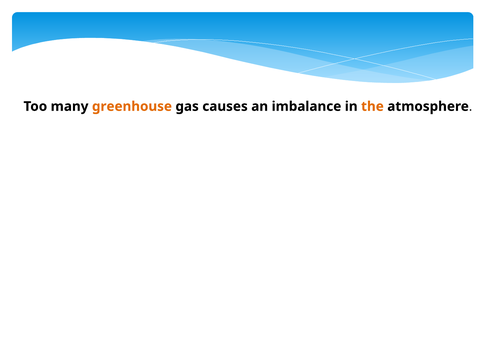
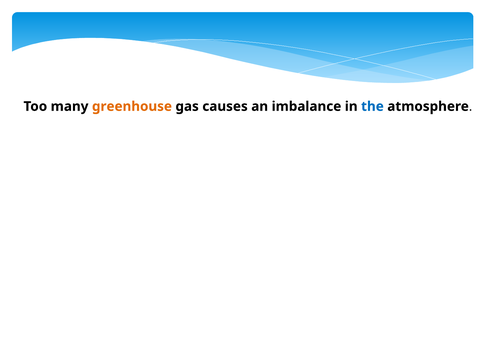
the colour: orange -> blue (372, 106)
